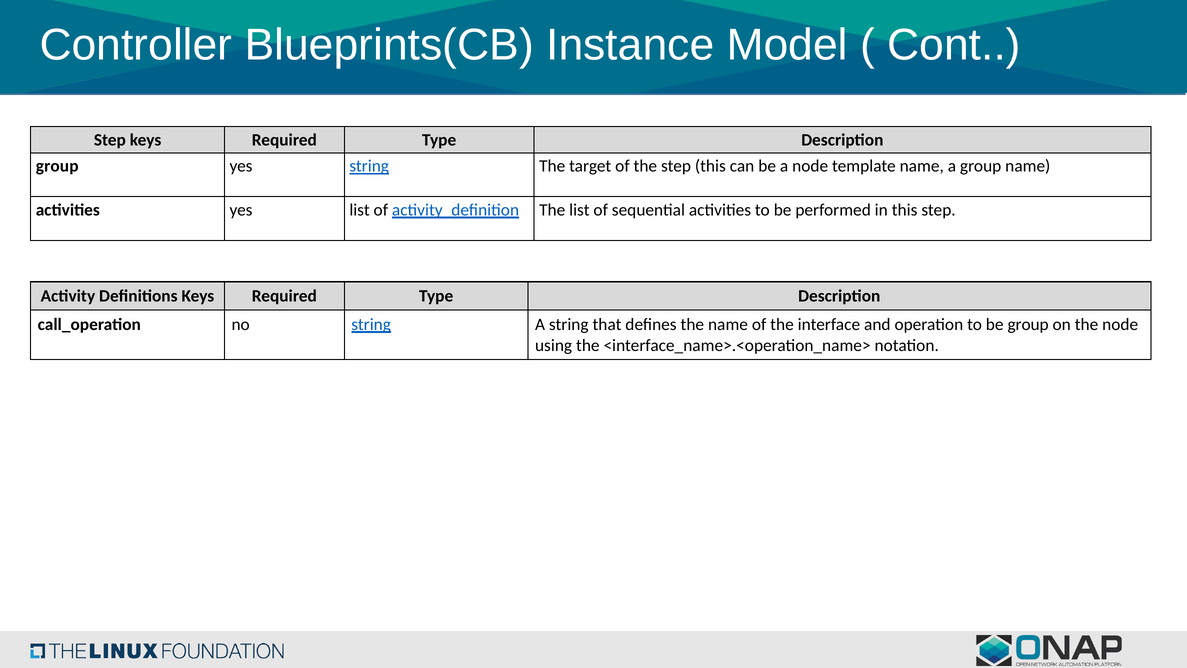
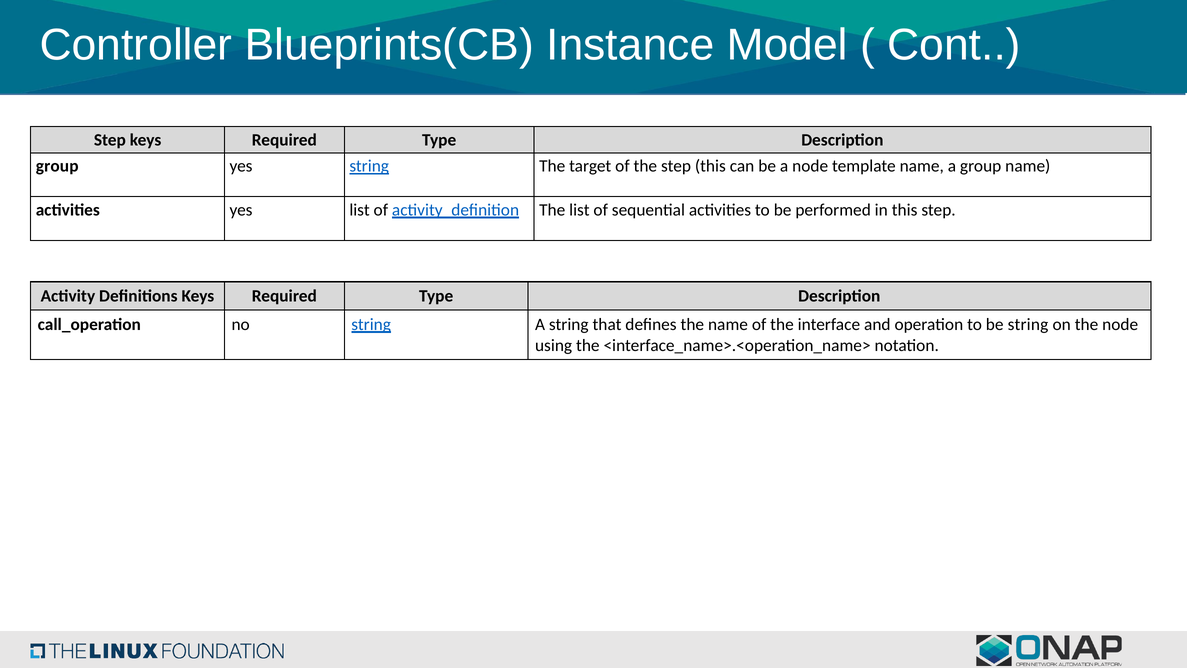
be group: group -> string (1028, 324)
